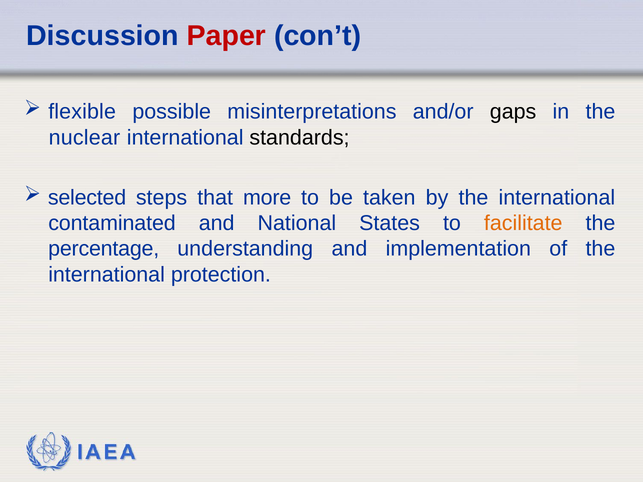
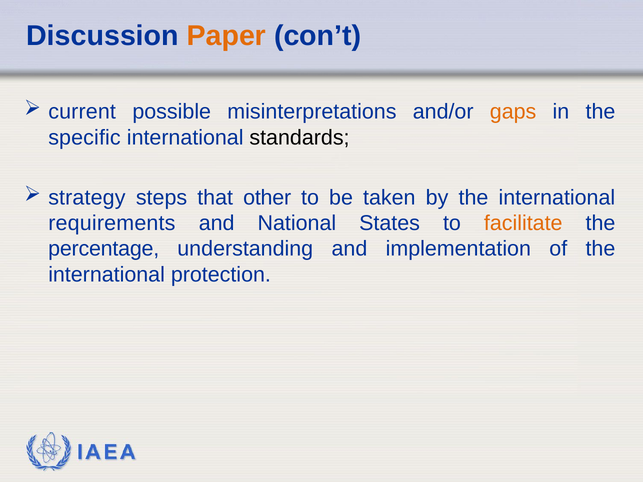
Paper colour: red -> orange (226, 36)
flexible: flexible -> current (82, 112)
gaps colour: black -> orange (513, 112)
nuclear: nuclear -> specific (84, 138)
selected: selected -> strategy (87, 198)
more: more -> other (267, 198)
contaminated: contaminated -> requirements (112, 223)
